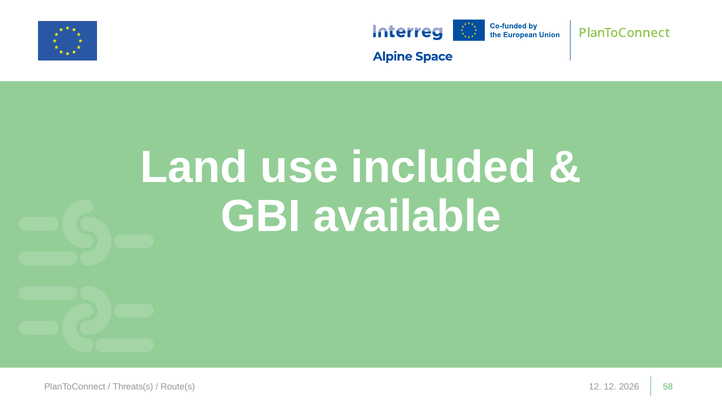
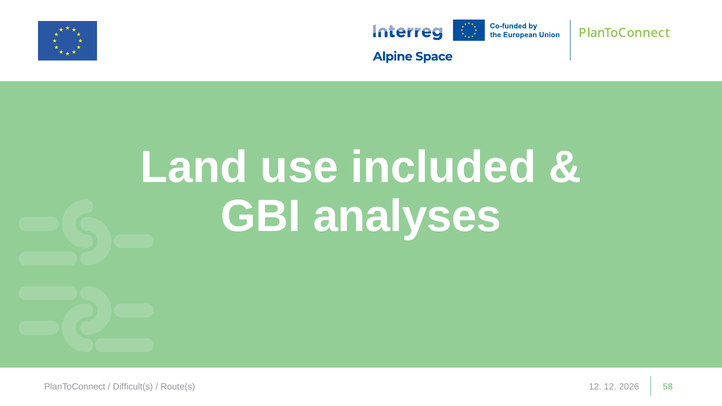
available: available -> analyses (407, 216)
Threats(s: Threats(s -> Difficult(s (133, 387)
